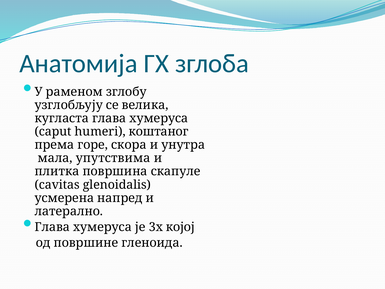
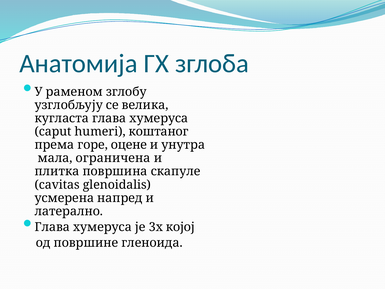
скора: скора -> оцене (129, 145)
упутствима: упутствима -> ограничена (113, 158)
